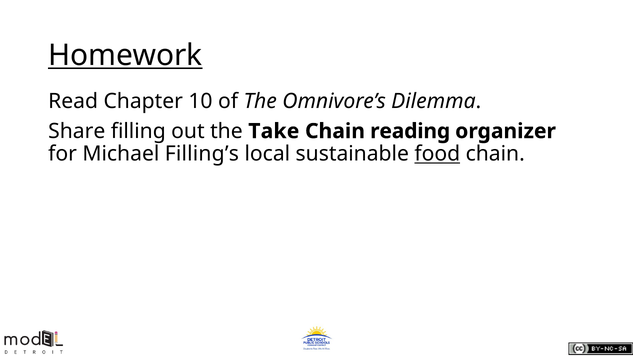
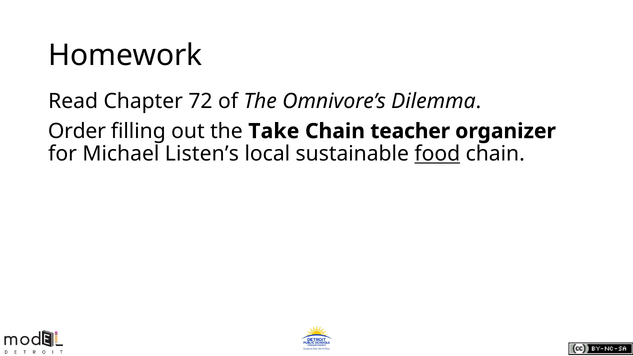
Homework underline: present -> none (125, 55)
10: 10 -> 72 (201, 101)
Share: Share -> Order (77, 131)
reading: reading -> teacher (410, 131)
Filling’s: Filling’s -> Listen’s (202, 154)
